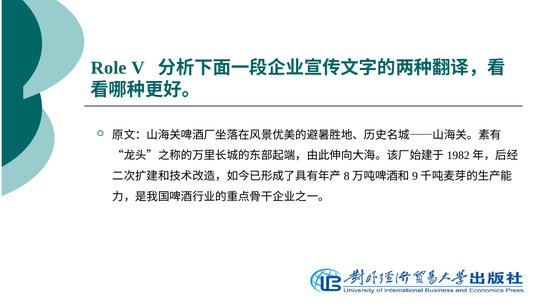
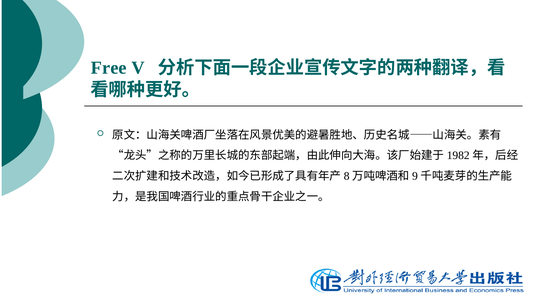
Role: Role -> Free (109, 68)
